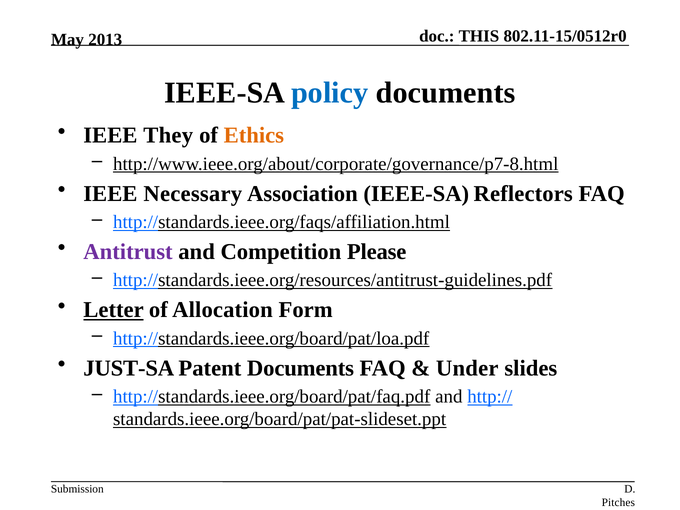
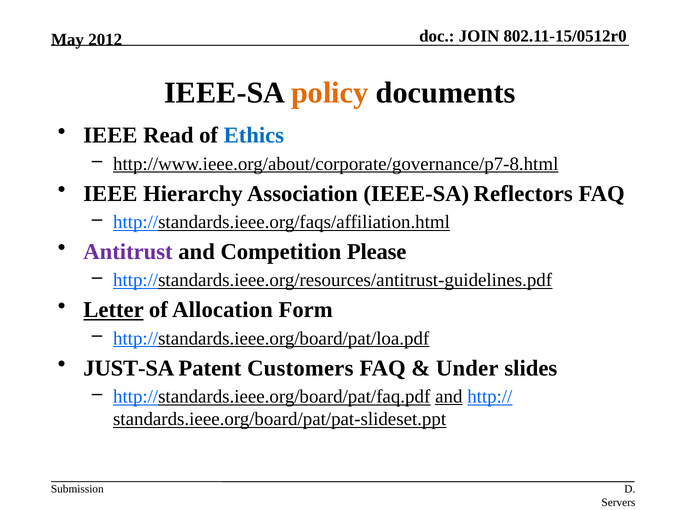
THIS: THIS -> JOIN (479, 36)
2013: 2013 -> 2012 (105, 40)
policy colour: blue -> orange (330, 93)
They: They -> Read (168, 135)
Ethics colour: orange -> blue (254, 135)
Necessary: Necessary -> Hierarchy (193, 194)
Patent Documents: Documents -> Customers (300, 368)
and underline: none -> present (449, 396)
Pitches: Pitches -> Servers (618, 503)
